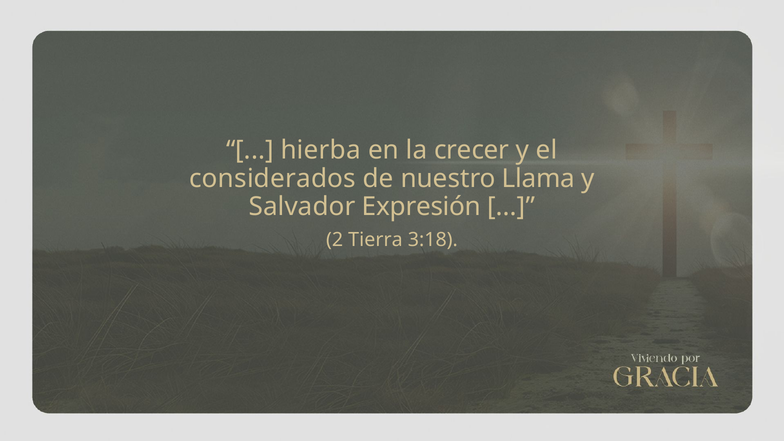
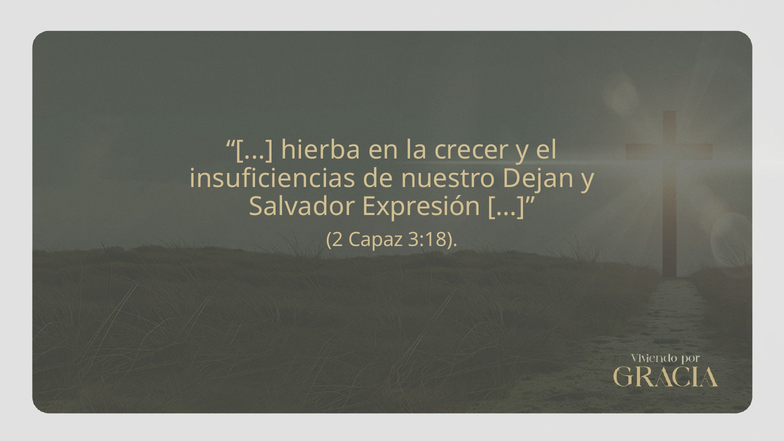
considerados: considerados -> insuficiencias (273, 179)
Llama: Llama -> Dejan (538, 179)
Tierra: Tierra -> Capaz (376, 240)
